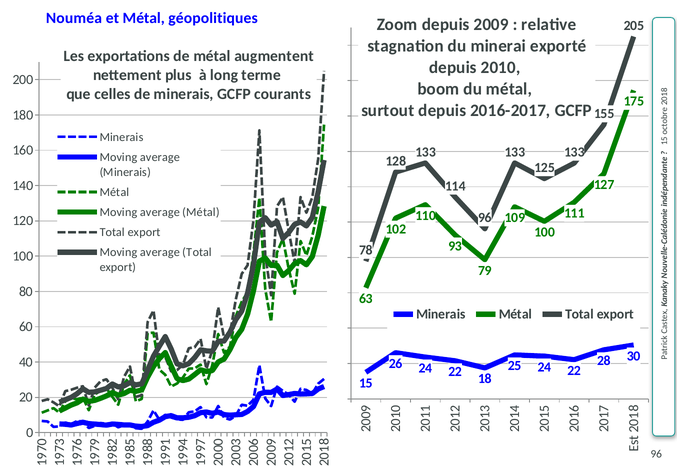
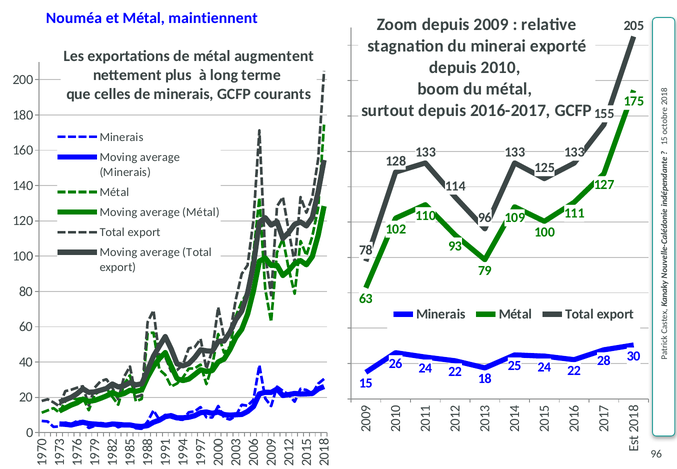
géopolitiques: géopolitiques -> maintiennent (213, 18)
